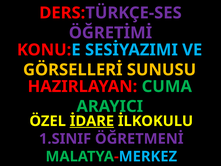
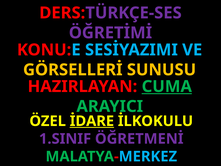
CUMA underline: none -> present (167, 86)
